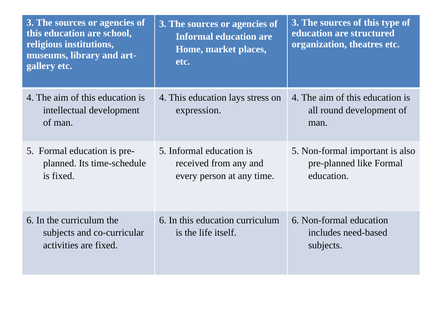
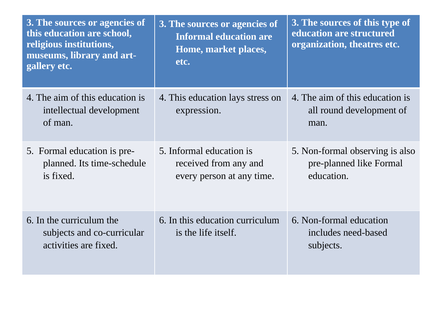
important: important -> observing (369, 151)
